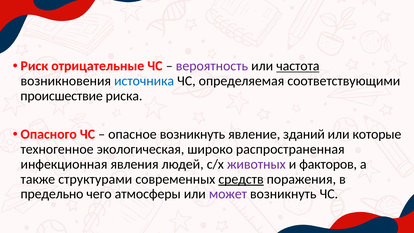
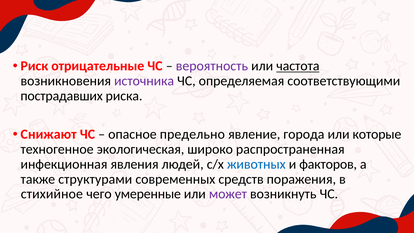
источника colour: blue -> purple (144, 81)
происшествие: происшествие -> пострадавших (62, 96)
Опасного: Опасного -> Снижают (49, 134)
опасное возникнуть: возникнуть -> предельно (192, 134)
зданий: зданий -> города (304, 134)
животных colour: purple -> blue (256, 164)
средств underline: present -> none (241, 179)
предельно: предельно -> стихийное (52, 194)
атмосферы: атмосферы -> умеренные (148, 194)
